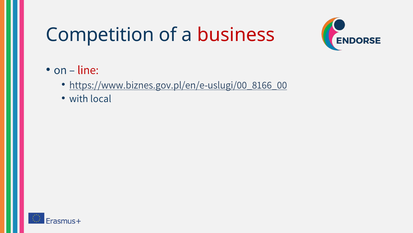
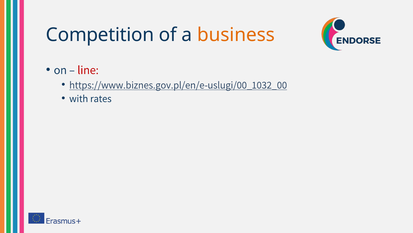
business colour: red -> orange (236, 35)
https://www.biznes.gov.pl/en/e-uslugi/00_8166_00: https://www.biznes.gov.pl/en/e-uslugi/00_8166_00 -> https://www.biznes.gov.pl/en/e-uslugi/00_1032_00 (178, 85)
local: local -> rates (101, 98)
